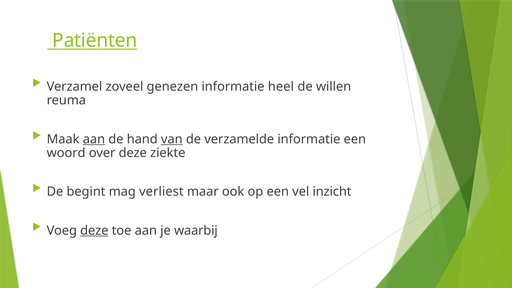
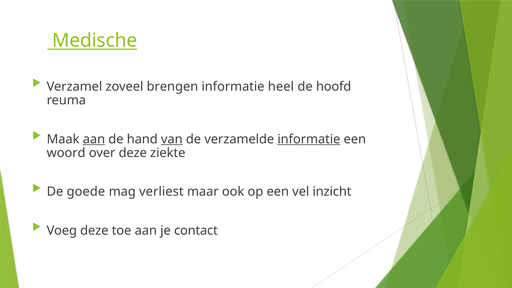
Patiënten: Patiënten -> Medische (95, 40)
genezen: genezen -> brengen (172, 87)
willen: willen -> hoofd (334, 87)
informatie underline: none -> present (309, 139)
begint: begint -> goede (86, 192)
deze underline: present -> none (94, 231)
waarbij: waarbij -> contact (196, 231)
